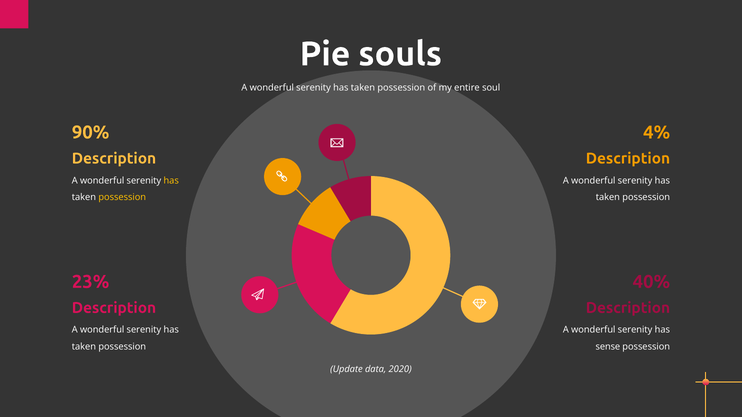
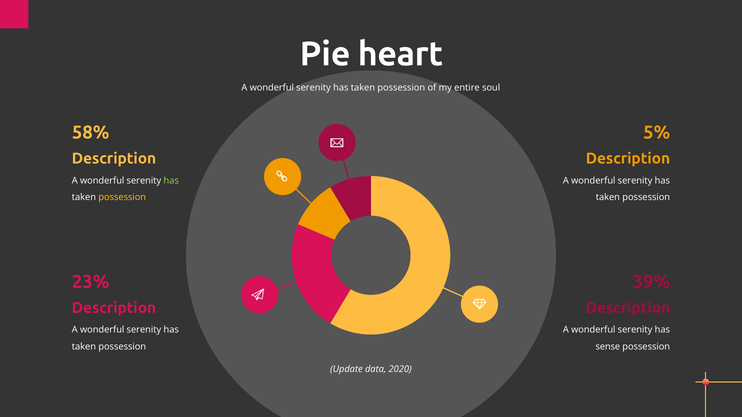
souls: souls -> heart (400, 54)
90%: 90% -> 58% (91, 132)
4%: 4% -> 5% (657, 132)
has colour: yellow -> light green (171, 181)
40%: 40% -> 39% (651, 282)
